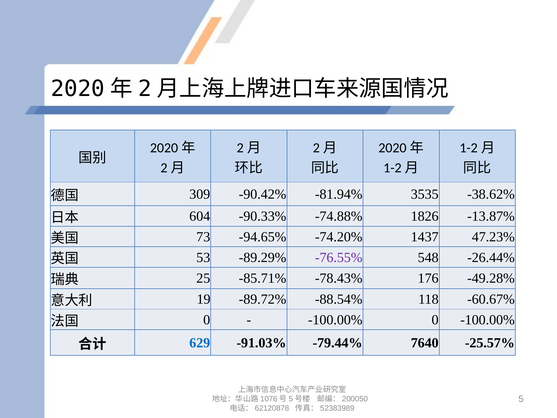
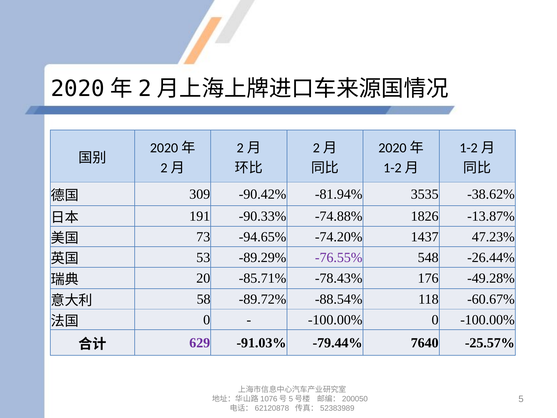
604: 604 -> 191 (200, 216)
25: 25 -> 20 (203, 278)
19: 19 -> 58 (204, 299)
629 colour: blue -> purple (200, 343)
